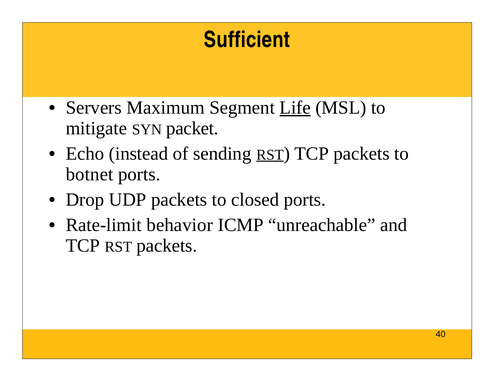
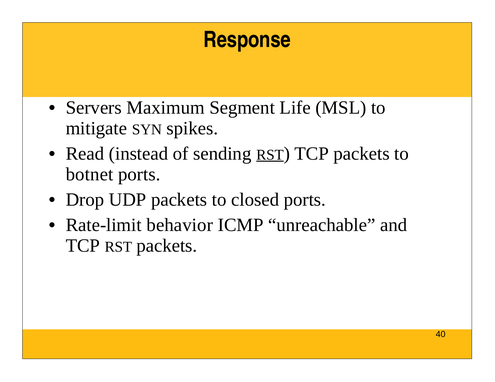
Sufficient: Sufficient -> Response (247, 40)
Life underline: present -> none (295, 108)
packet: packet -> spikes (192, 128)
Echo: Echo -> Read (85, 154)
